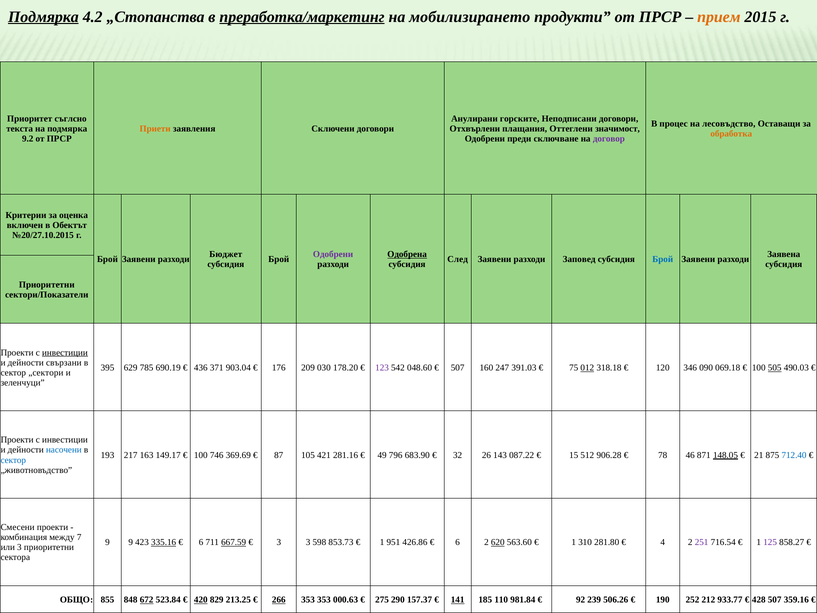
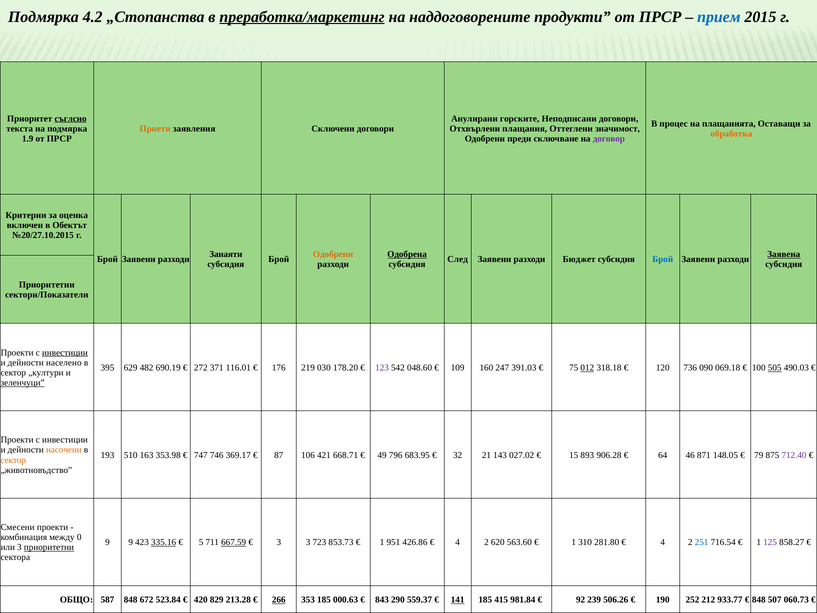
Подмярка underline: present -> none (43, 17)
мобилизирането: мобилизирането -> наддоговорените (470, 17)
прием colour: orange -> blue (719, 17)
съглсно underline: none -> present (71, 118)
лесовъдство: лесовъдство -> плащанията (729, 123)
9.2: 9.2 -> 1.9 (28, 139)
Бюджет: Бюджет -> Занаяти (226, 254)
Одобрени colour: purple -> orange (333, 254)
Заявена underline: none -> present (784, 254)
Заповед: Заповед -> Бюджет (579, 259)
свързани: свързани -> населено (64, 362)
785: 785 -> 482 (147, 368)
436: 436 -> 272 (201, 368)
903.04: 903.04 -> 116.01 (238, 368)
209: 209 -> 219 (308, 368)
507: 507 -> 109 (458, 368)
346: 346 -> 736 (690, 368)
„сектори: „сектори -> „култури (46, 373)
зеленчуци underline: none -> present (23, 383)
насочени colour: blue -> orange (64, 450)
217: 217 -> 510 (131, 455)
149.17: 149.17 -> 353.98 (168, 455)
100: 100 -> 747 (201, 455)
369.69: 369.69 -> 369.17 (238, 455)
105: 105 -> 106 (308, 455)
281.16: 281.16 -> 668.71 (346, 455)
683.90: 683.90 -> 683.95 (417, 455)
26: 26 -> 21 (486, 455)
087.22: 087.22 -> 027.02 (522, 455)
512: 512 -> 893 (587, 455)
78: 78 -> 64 (663, 455)
148.05 underline: present -> none (725, 455)
21: 21 -> 79 (759, 455)
712.40 colour: blue -> purple (794, 455)
сектор colour: blue -> orange (13, 460)
7: 7 -> 0 (79, 537)
6: 6 -> 5 (201, 542)
598: 598 -> 723 (319, 542)
6: 6 -> 4 (458, 542)
620 underline: present -> none (498, 542)
251 colour: purple -> blue (702, 542)
приоритетни underline: none -> present (49, 547)
855: 855 -> 587 (107, 600)
672 underline: present -> none (147, 600)
420 underline: present -> none (201, 600)
213.25: 213.25 -> 213.28 (238, 600)
353 353: 353 -> 185 (324, 600)
275: 275 -> 843 (382, 600)
157.37: 157.37 -> 559.37 (420, 600)
110: 110 -> 415 (501, 600)
428: 428 -> 848 (759, 600)
359.16: 359.16 -> 060.73 (796, 600)
